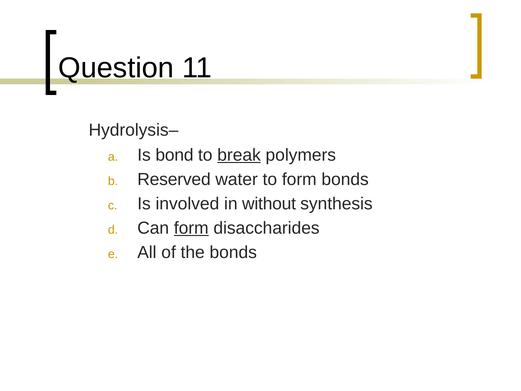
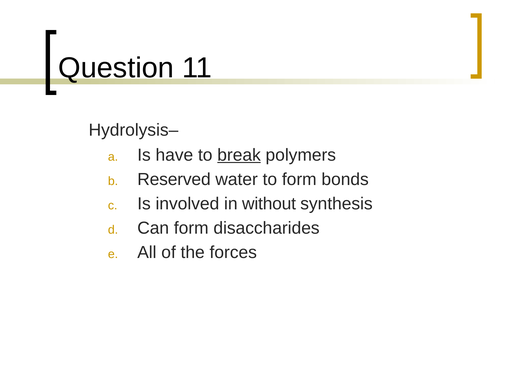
bond: bond -> have (174, 155)
form underline: present -> none (191, 228)
the bonds: bonds -> forces (233, 252)
